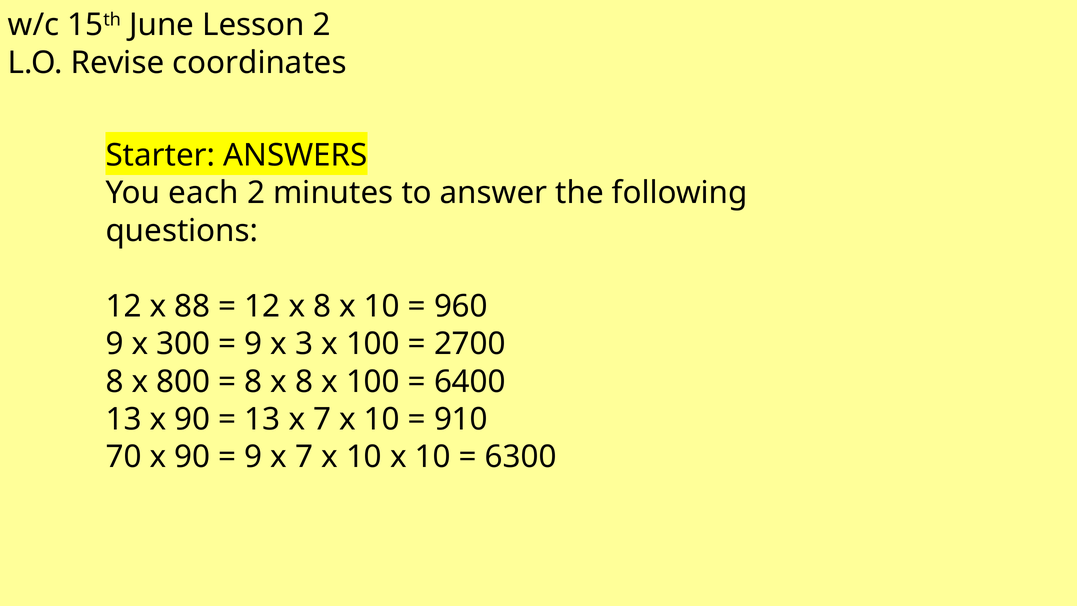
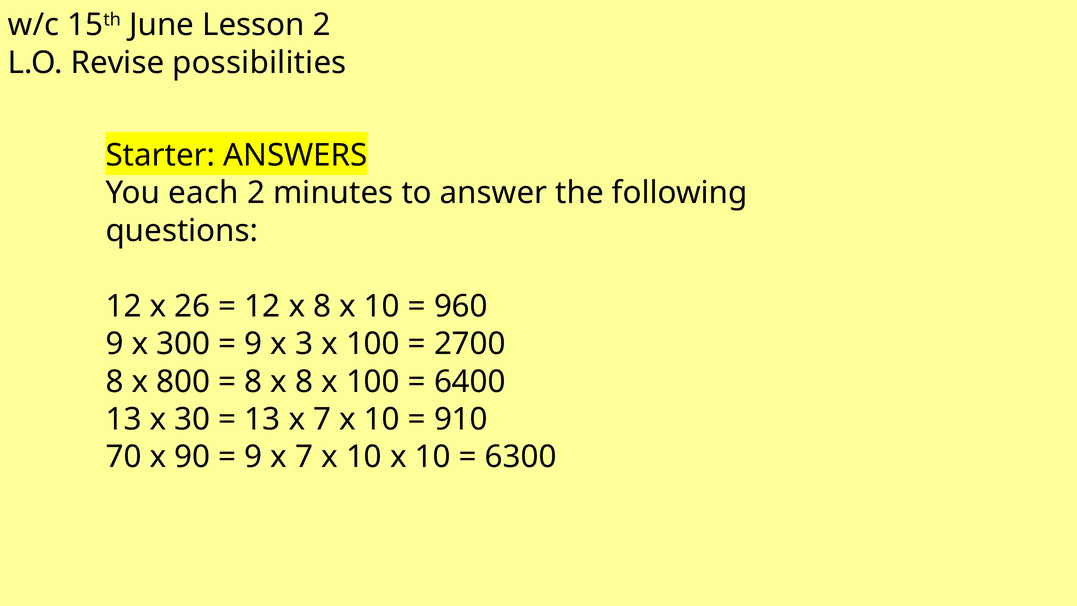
coordinates: coordinates -> possibilities (259, 63)
88: 88 -> 26 (192, 306)
13 x 90: 90 -> 30 (192, 419)
